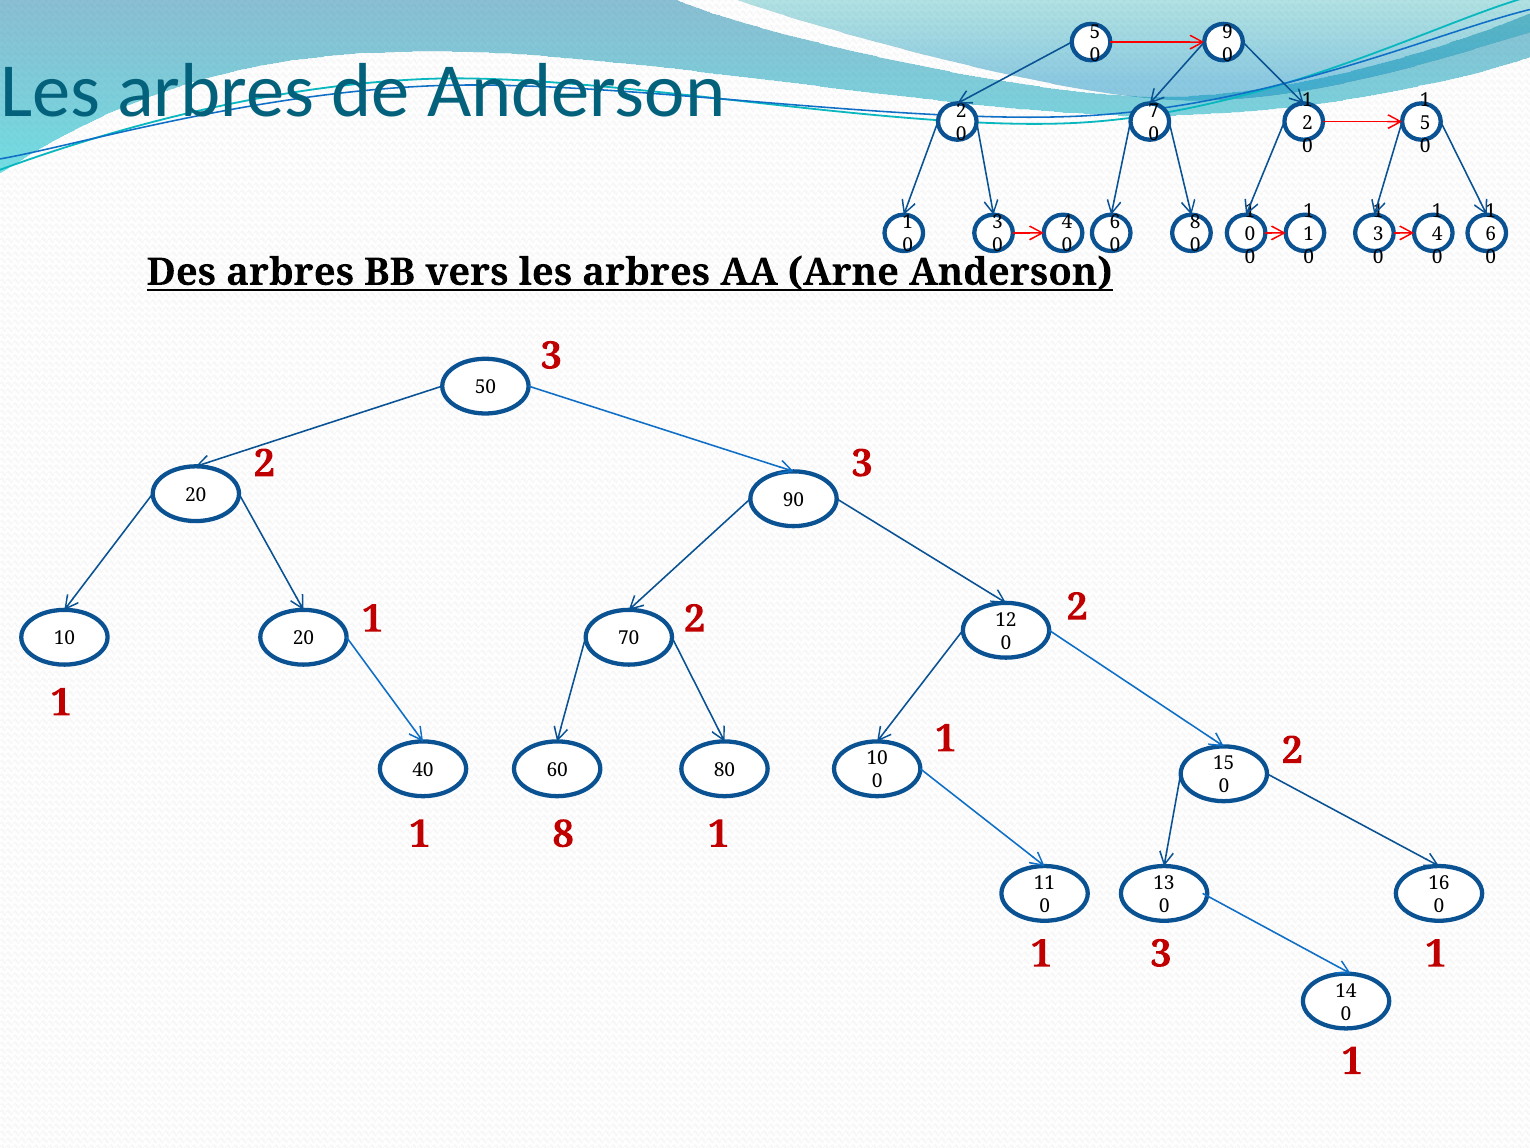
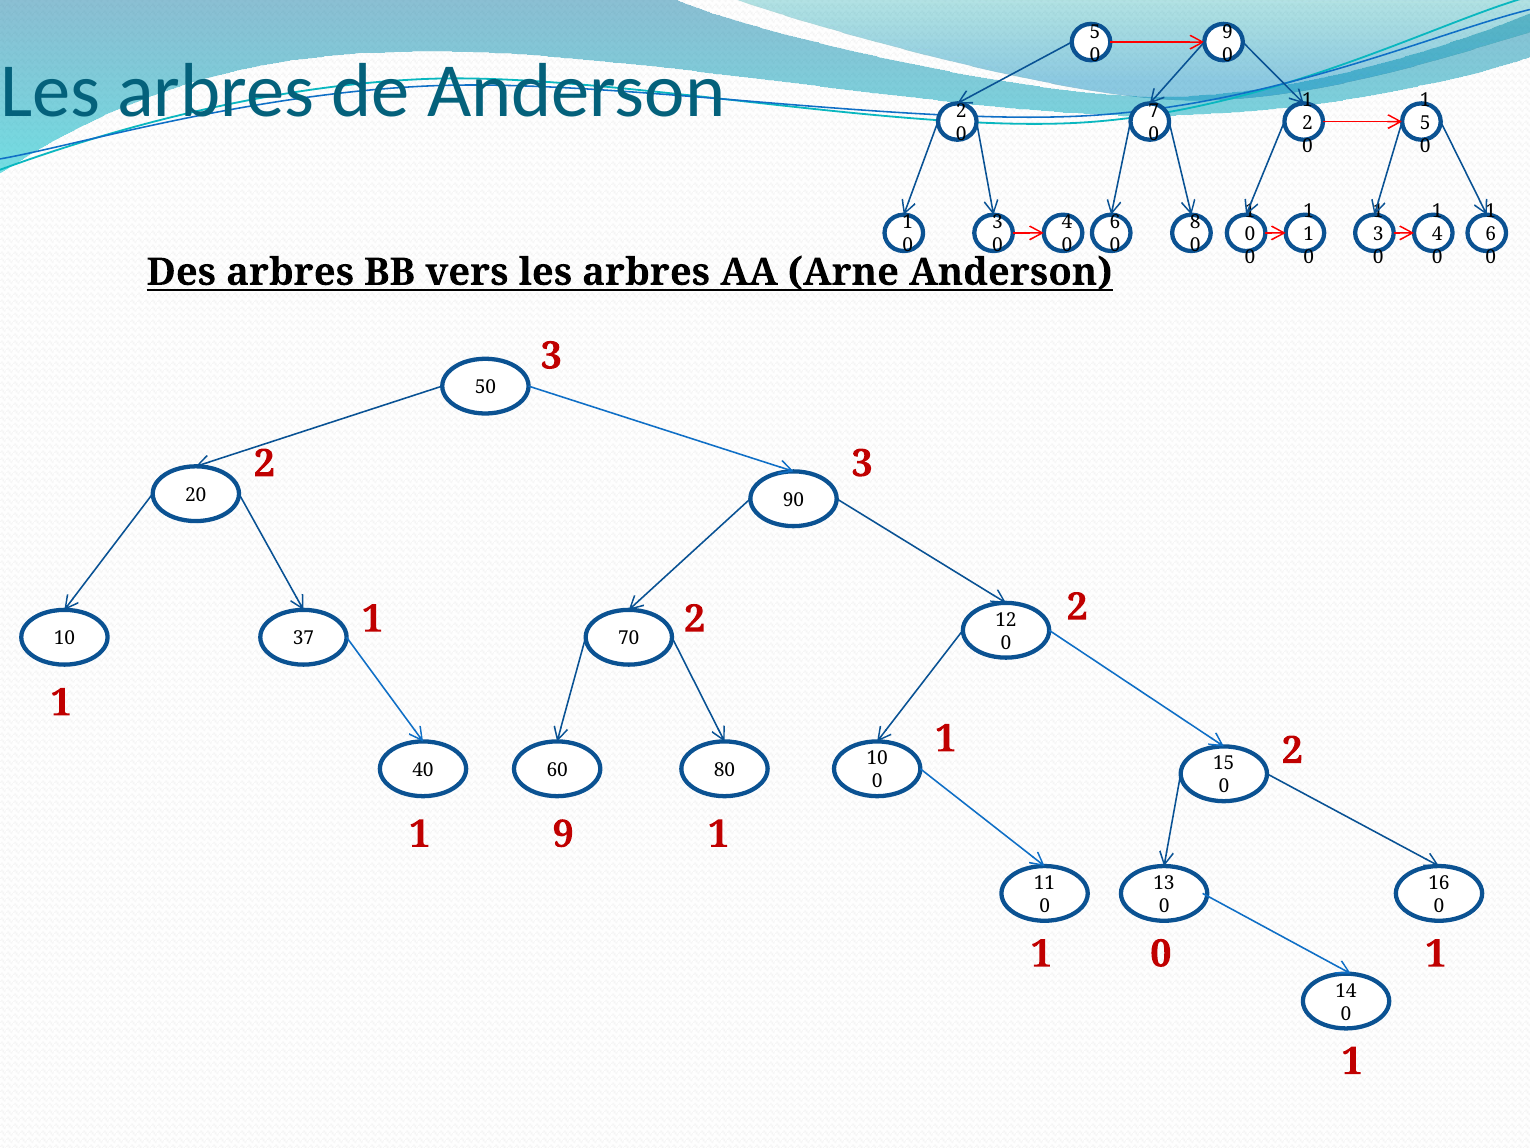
10 20: 20 -> 37 (303, 638)
1 8: 8 -> 9 (563, 834)
3: 3 -> 0 (1161, 954)
